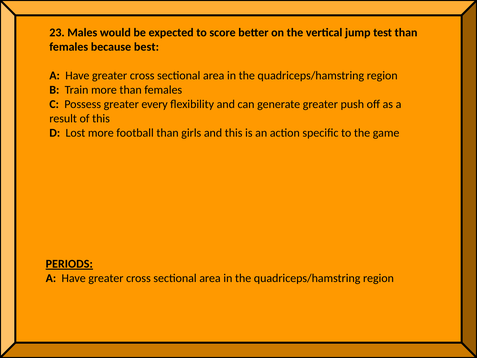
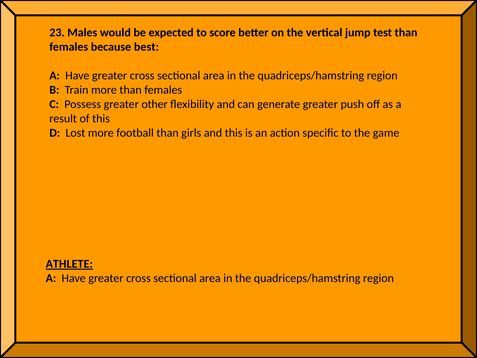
every: every -> other (155, 104)
PERIODS: PERIODS -> ATHLETE (69, 264)
